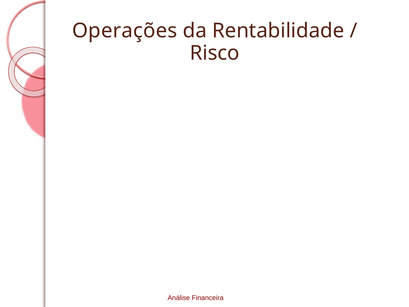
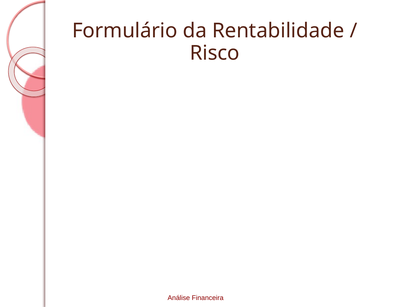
Operações: Operações -> Formulário (125, 31)
